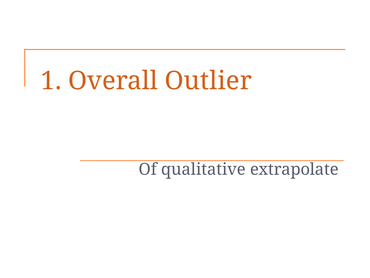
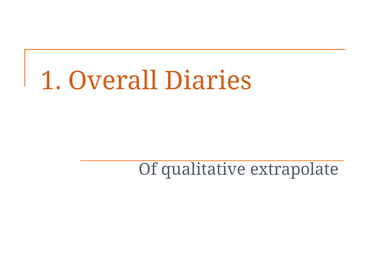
Outlier: Outlier -> Diaries (208, 81)
